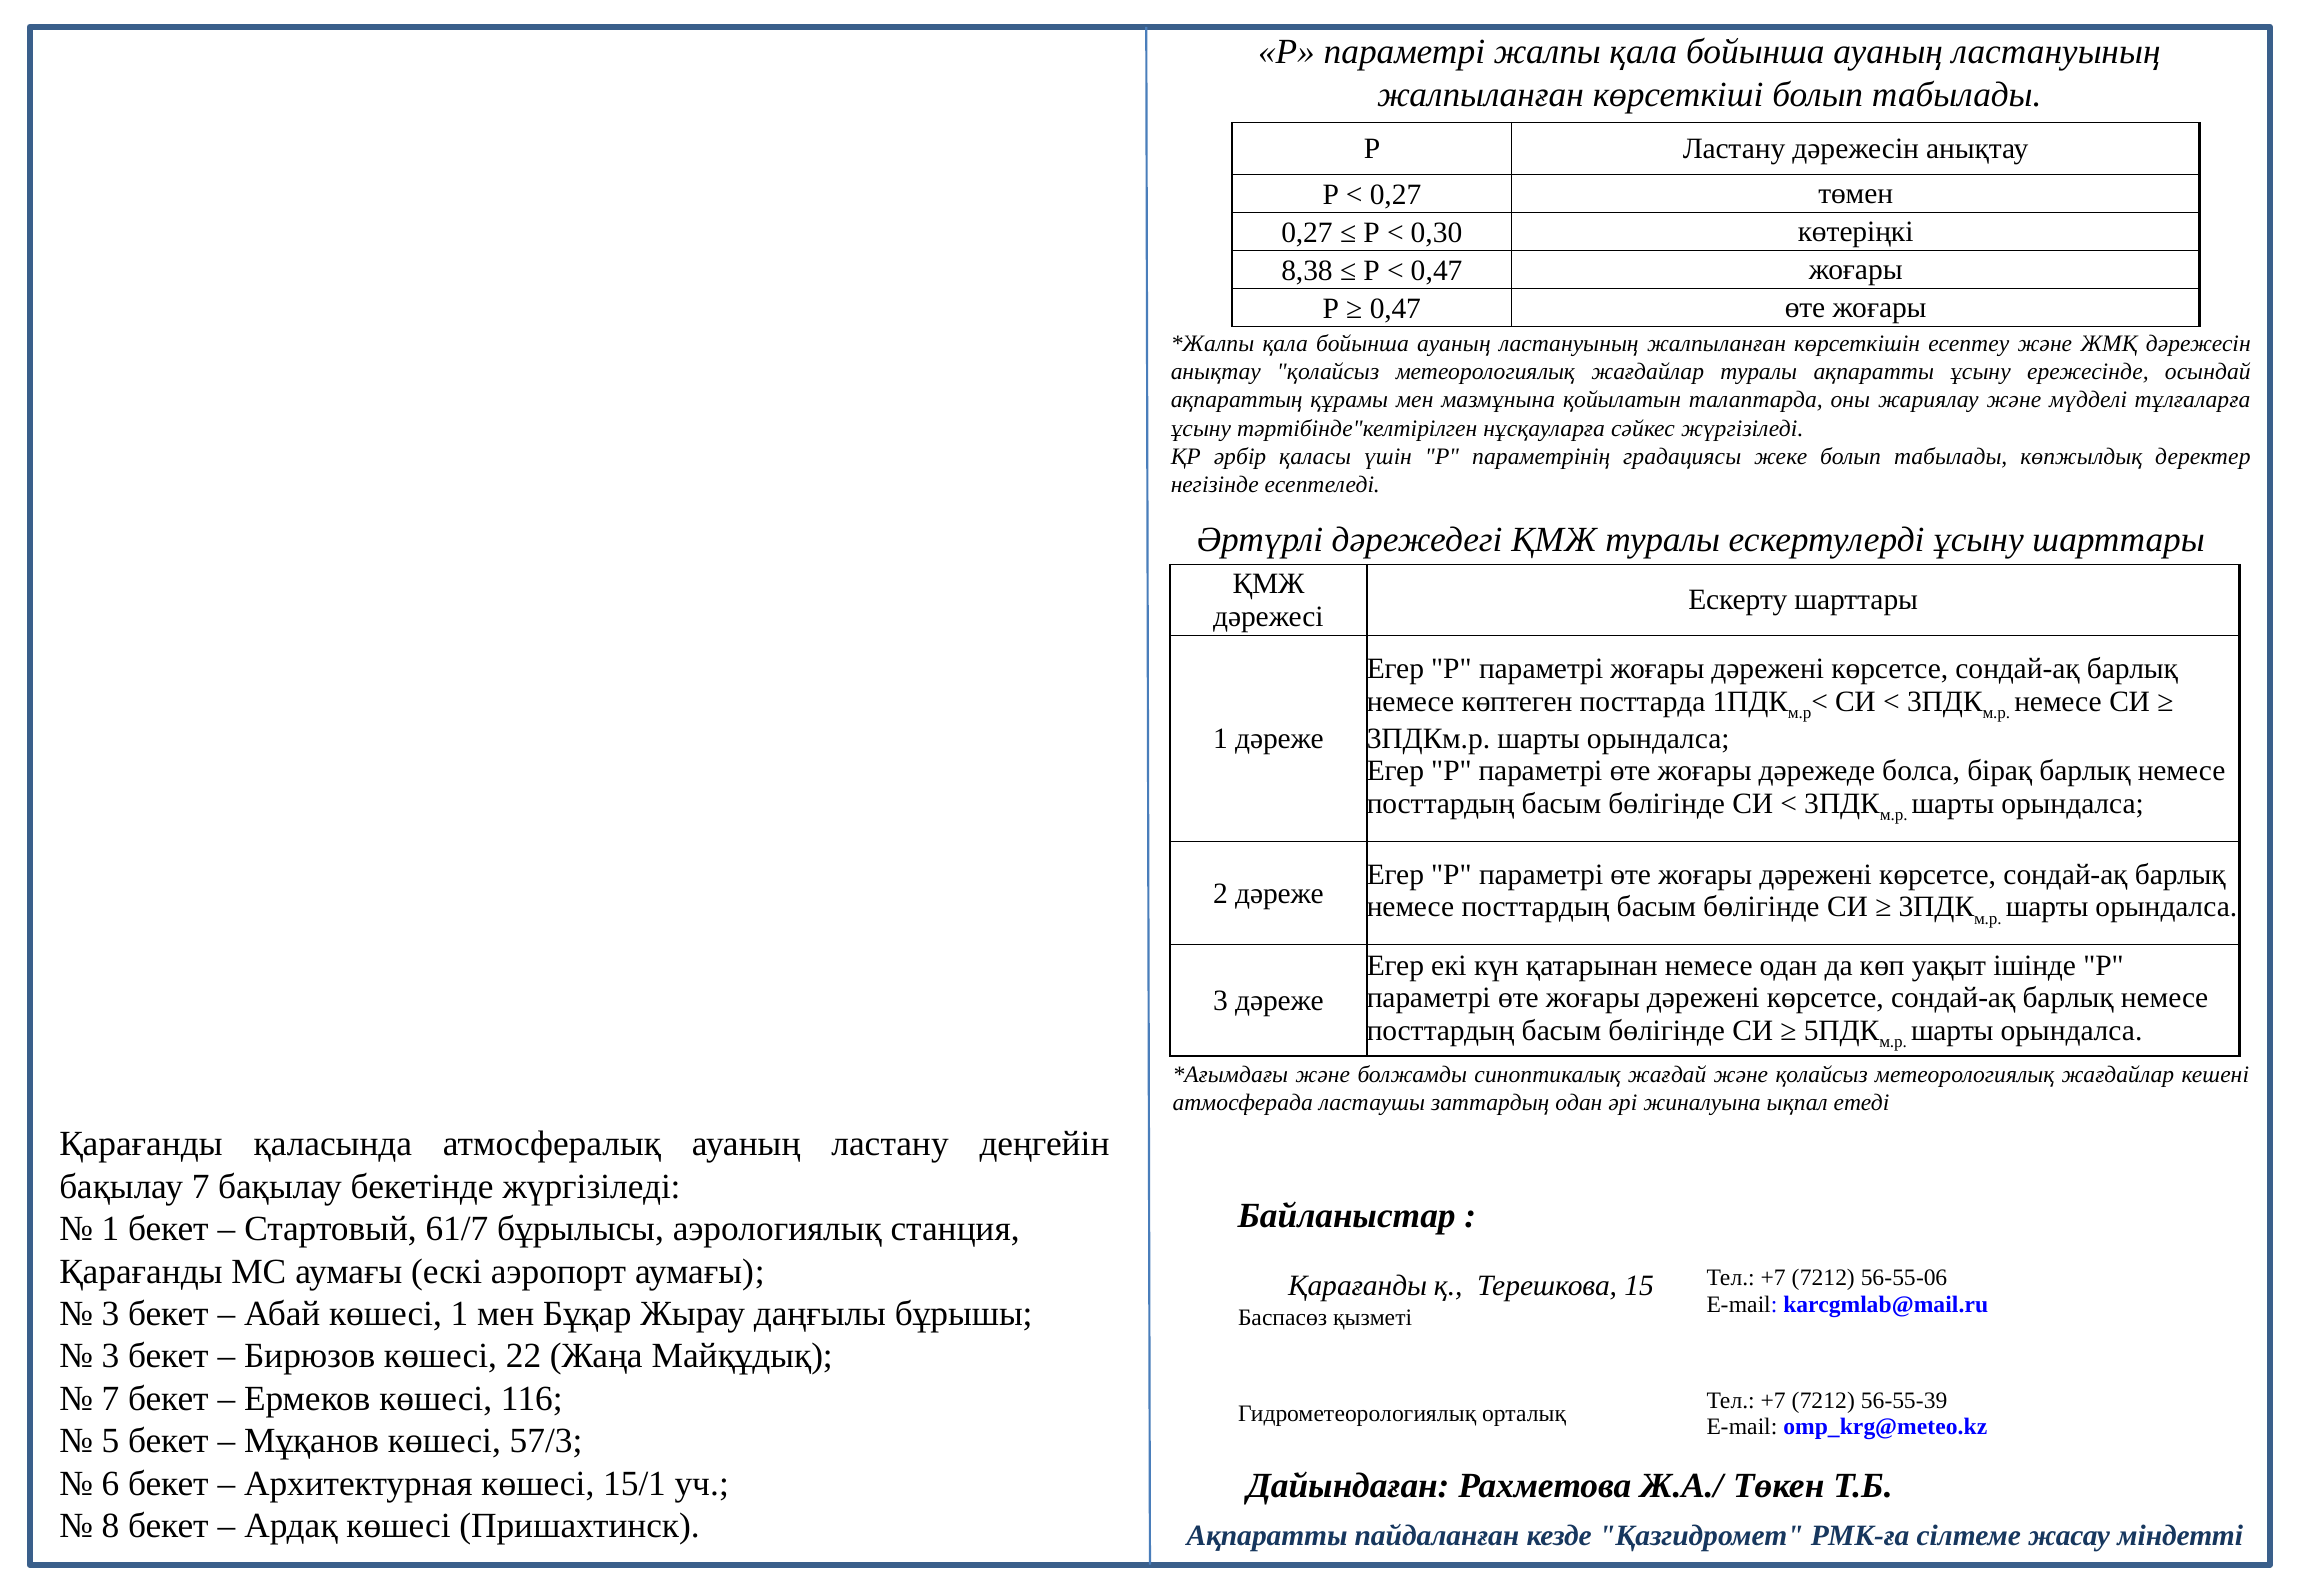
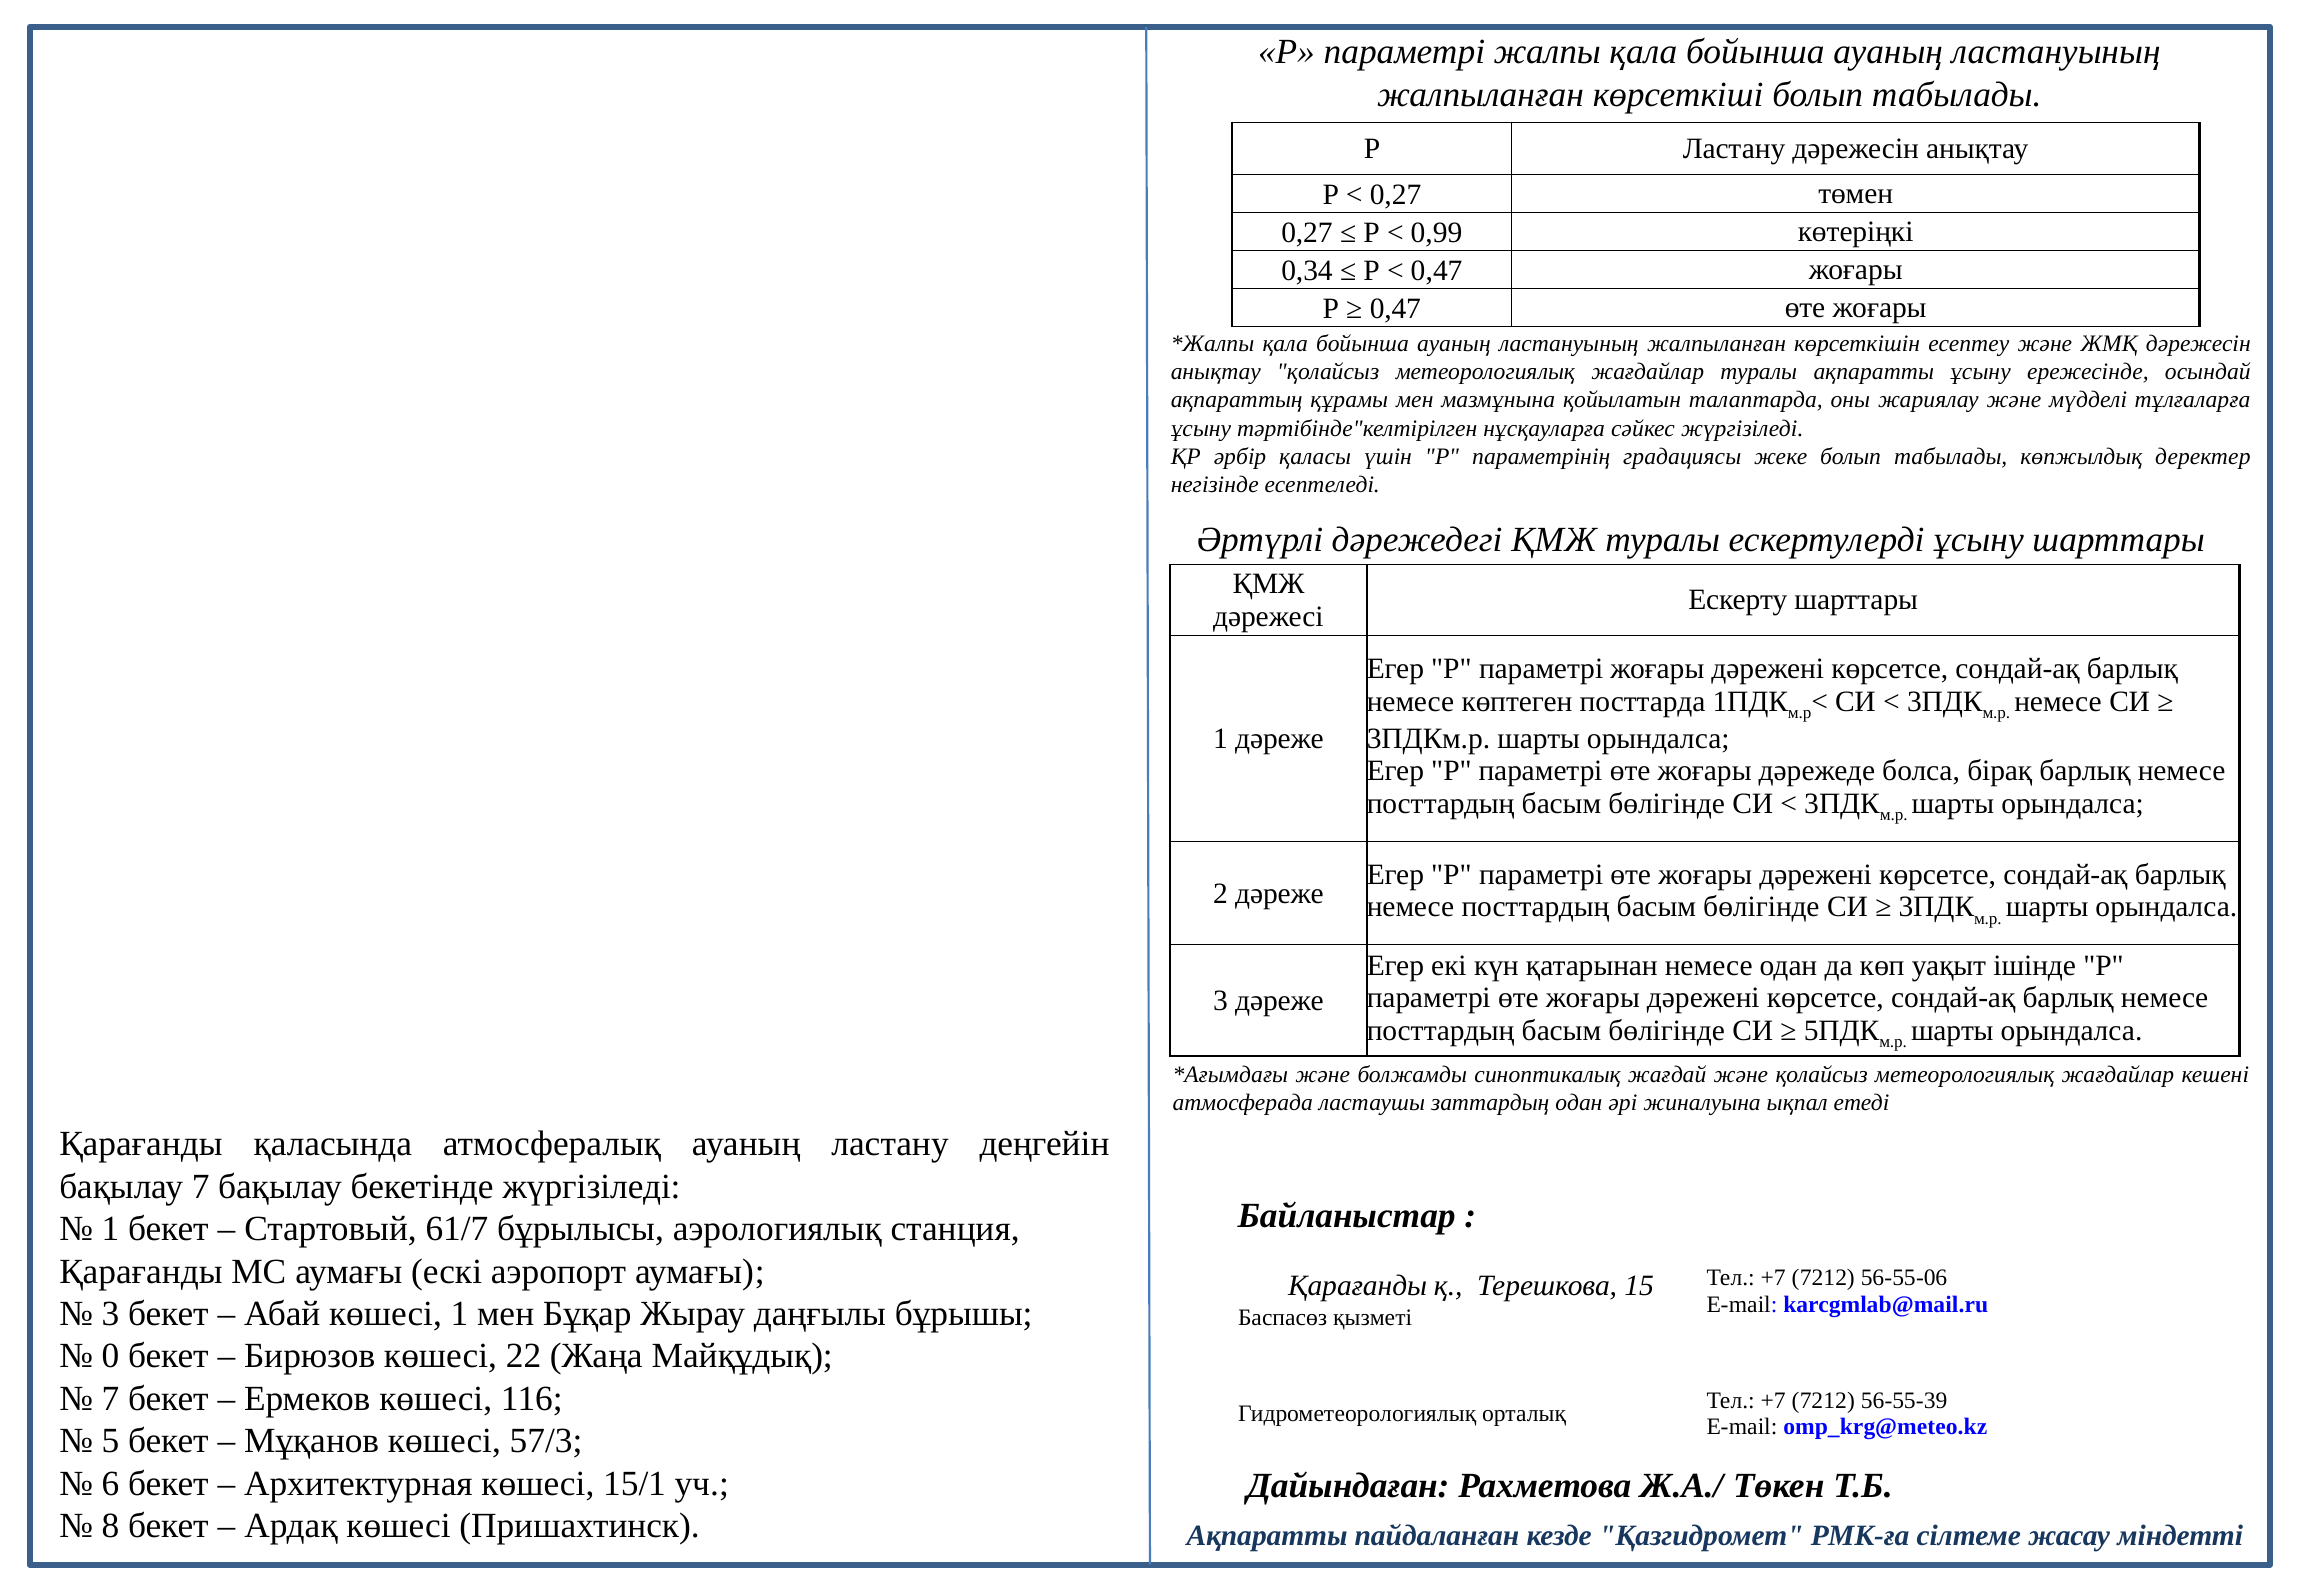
0,30: 0,30 -> 0,99 (1437, 233)
8,38: 8,38 -> 0,34 (1307, 271)
3: 3 -> 0 (111, 1357)
